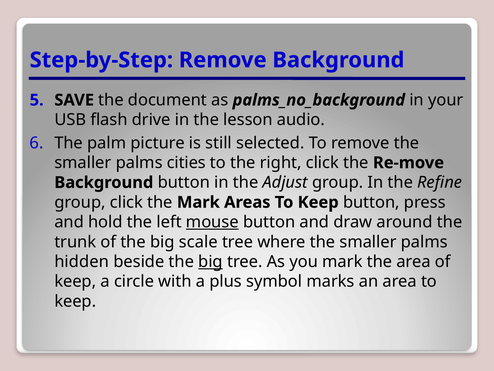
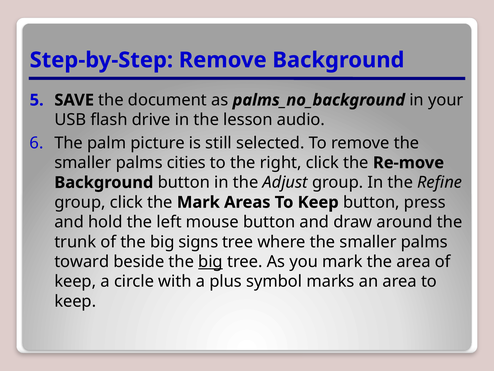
mouse underline: present -> none (212, 222)
scale: scale -> signs (198, 242)
hidden: hidden -> toward (82, 261)
